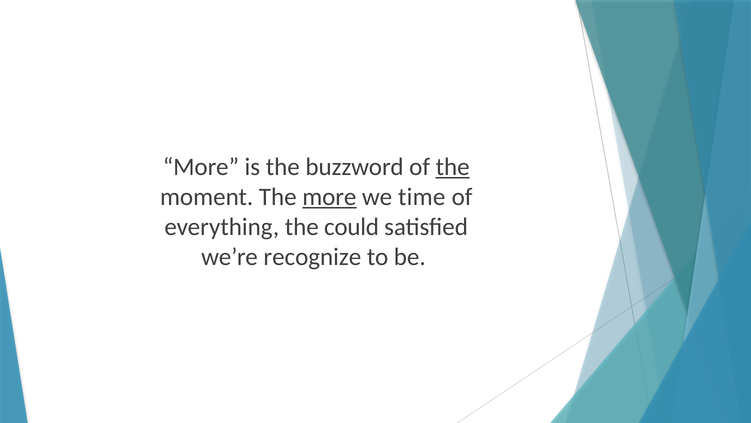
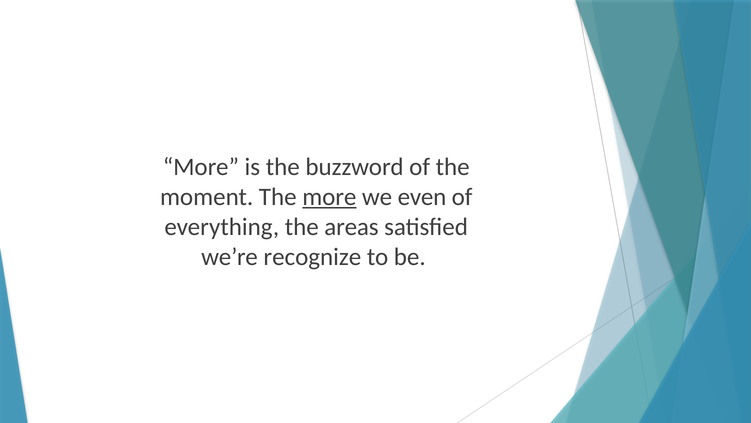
the underline: present -> none (453, 167)
time: time -> even (422, 197)
could: could -> areas (351, 227)
